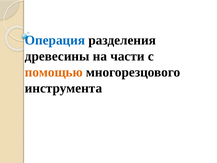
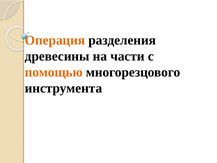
Операция colour: blue -> orange (55, 40)
